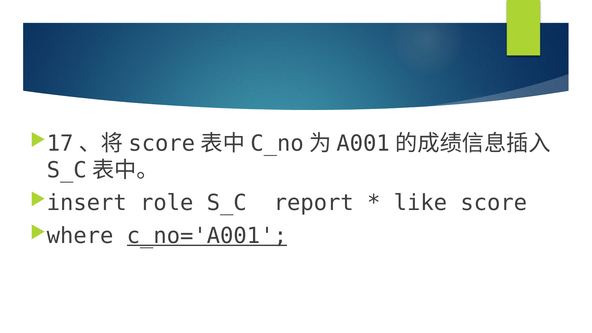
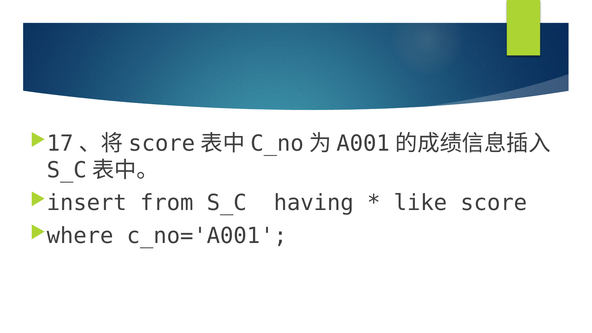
role: role -> from (167, 203)
report: report -> having (314, 203)
c_no='A001 underline: present -> none (207, 236)
